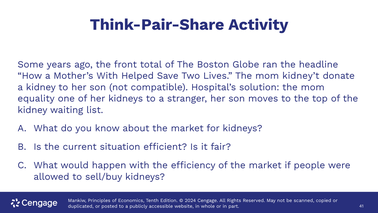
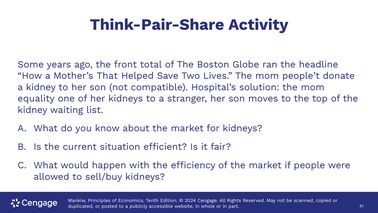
Mother’s With: With -> That (107, 76)
kidney’t: kidney’t -> people’t (301, 76)
